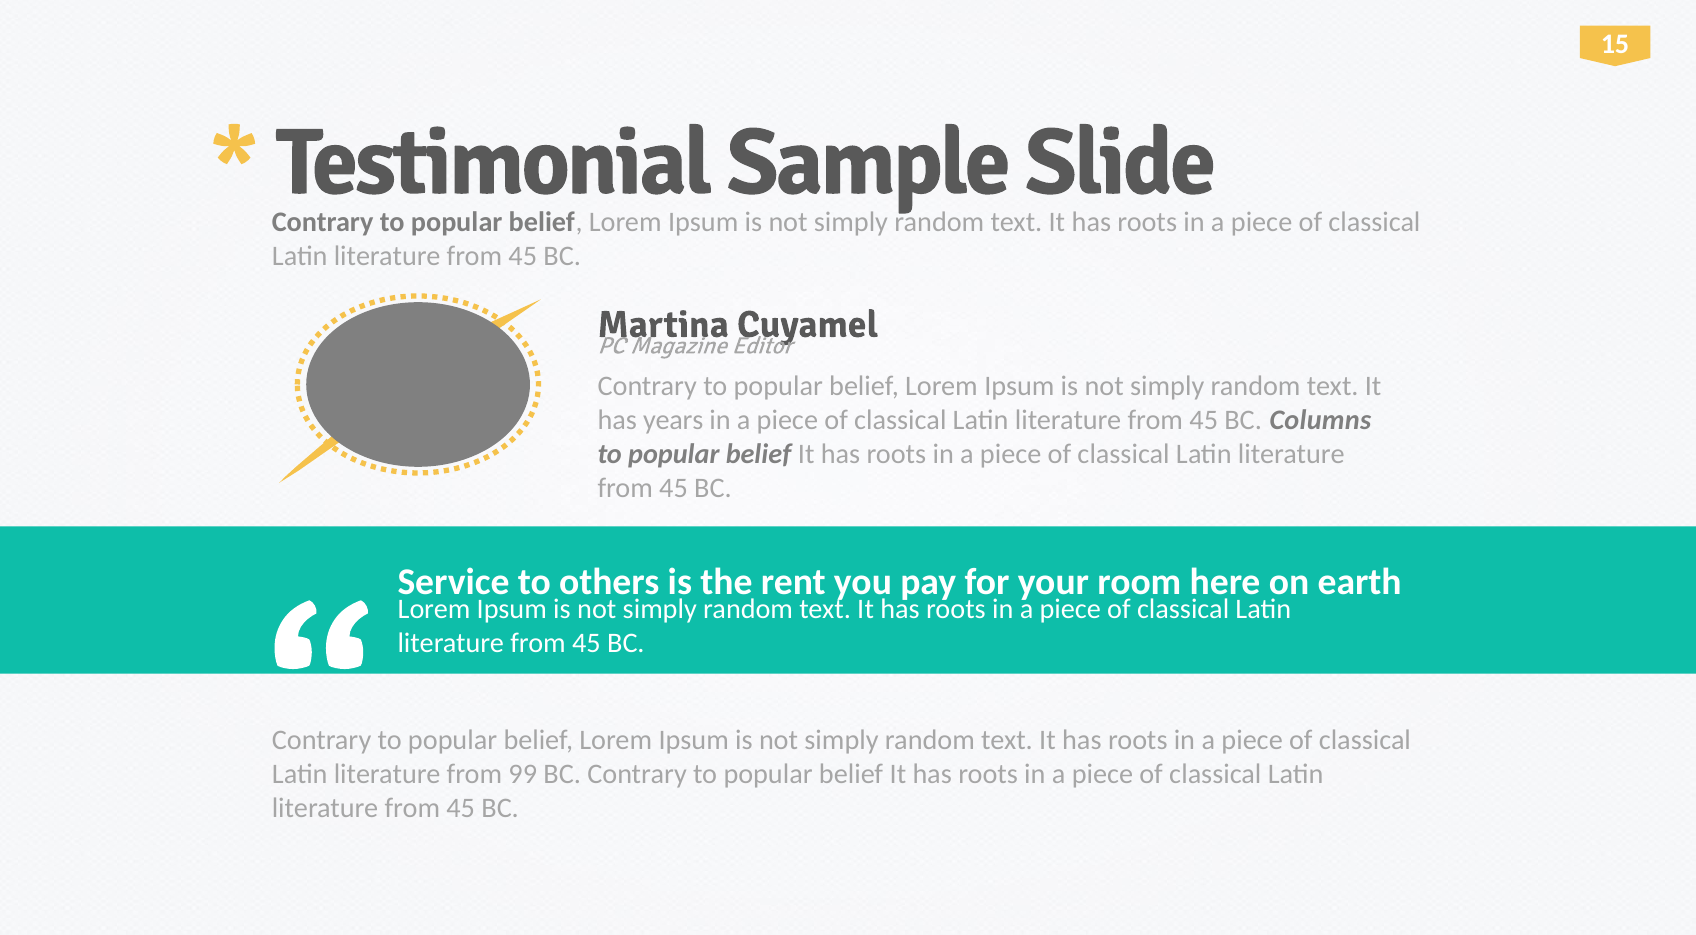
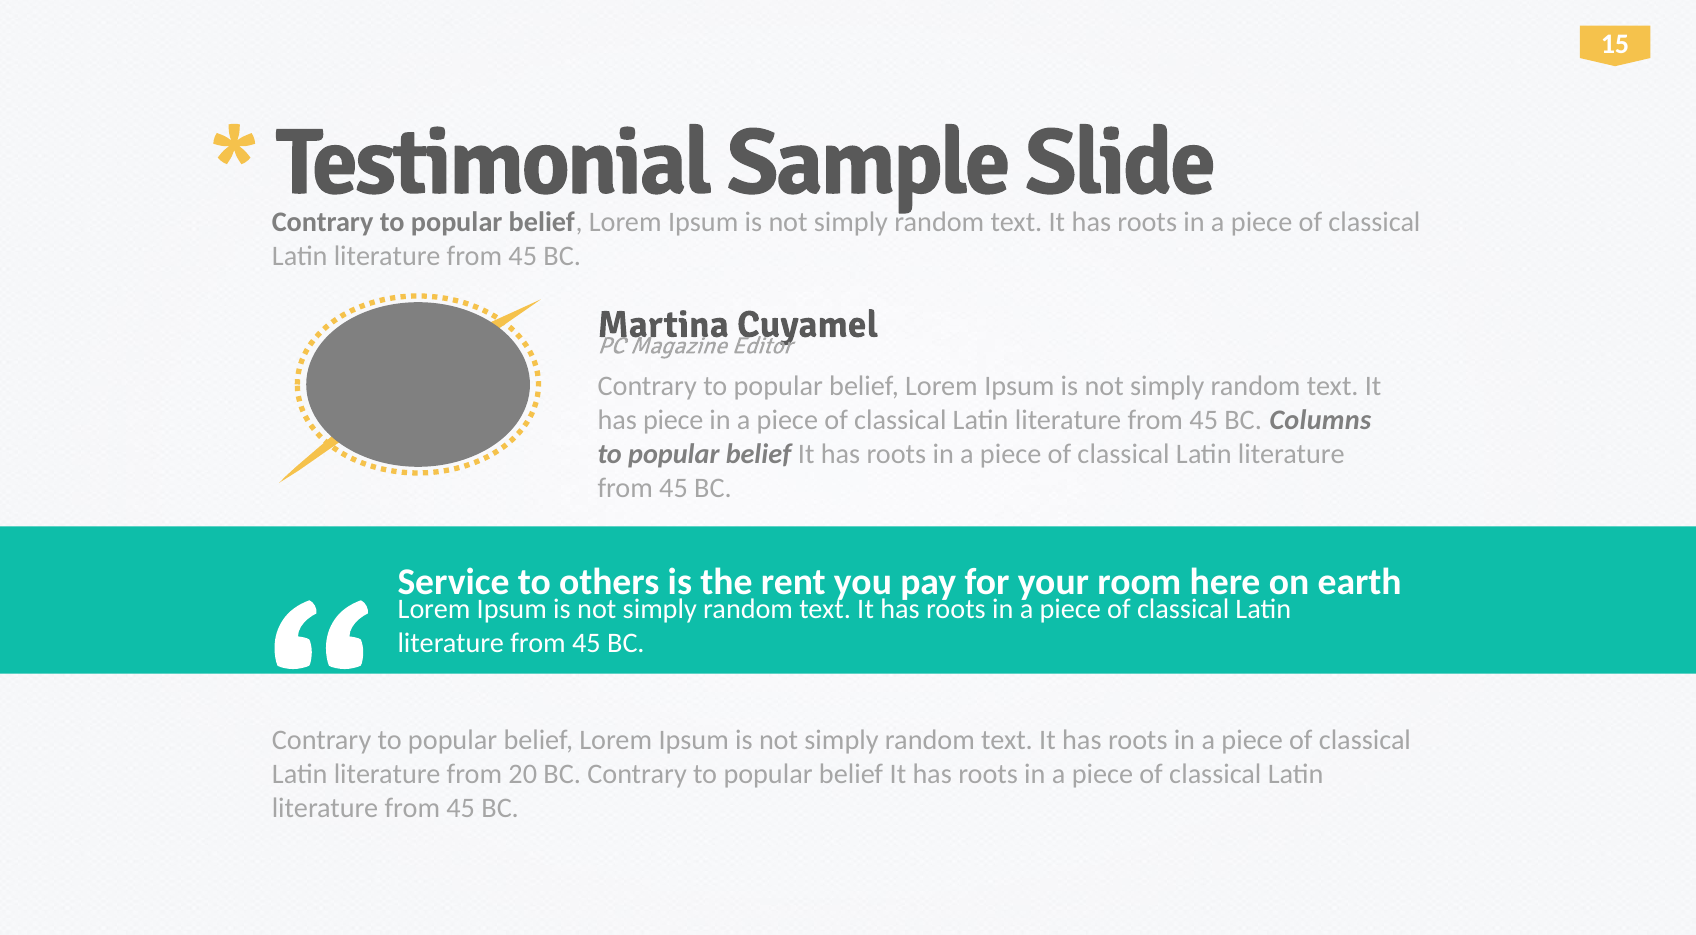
has years: years -> piece (673, 420)
99: 99 -> 20 (523, 774)
